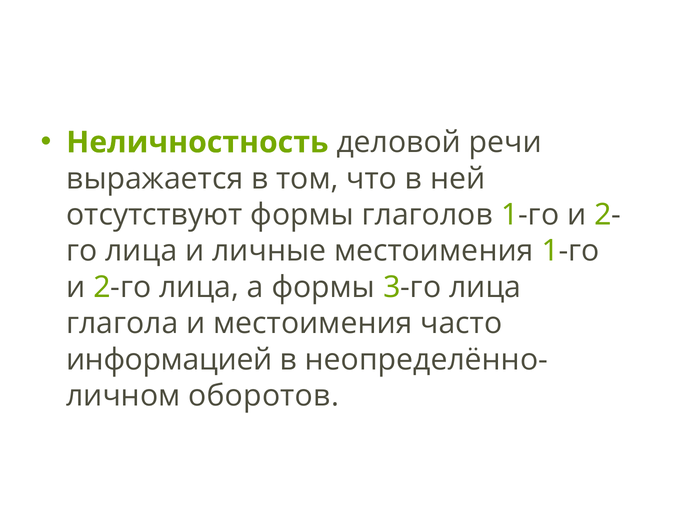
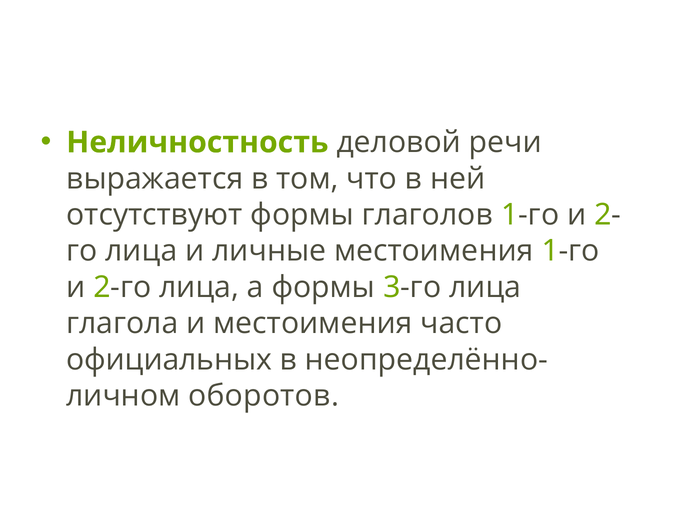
информацией: информацией -> официальных (169, 360)
